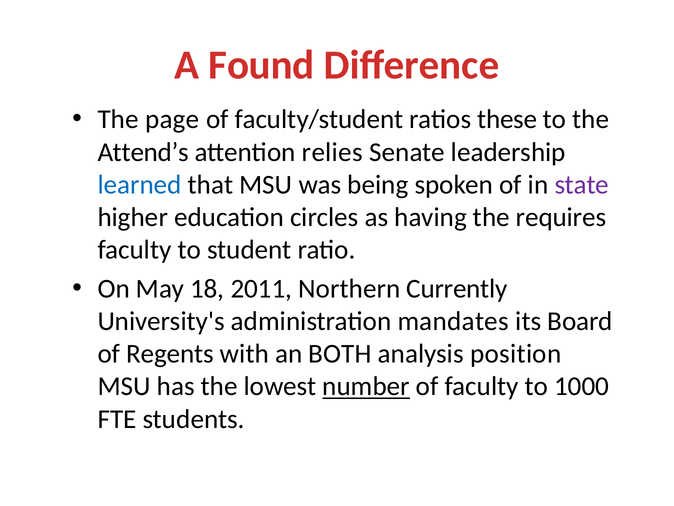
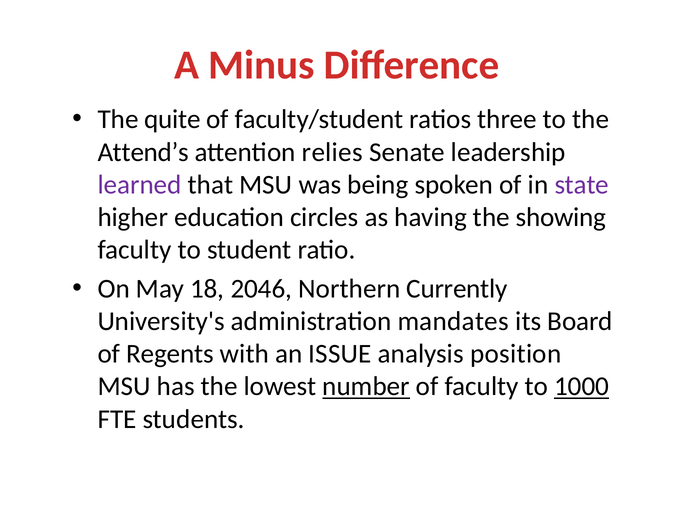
Found: Found -> Minus (261, 65)
page: page -> quite (172, 119)
these: these -> three (507, 119)
learned colour: blue -> purple (140, 185)
requires: requires -> showing (561, 217)
2011: 2011 -> 2046 (261, 288)
BOTH: BOTH -> ISSUE (340, 353)
1000 underline: none -> present (582, 386)
